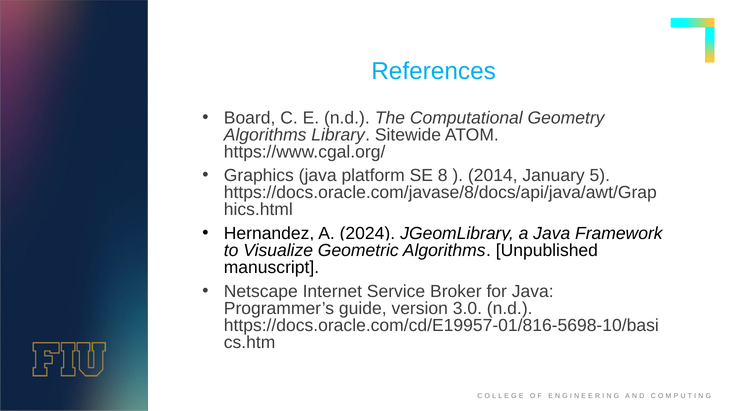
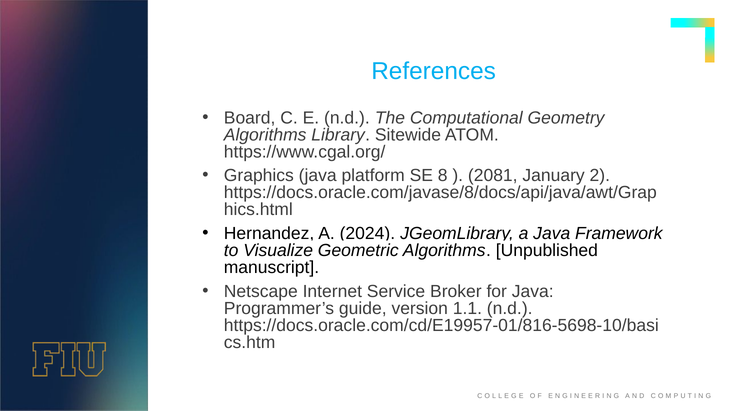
2014: 2014 -> 2081 (493, 176)
5: 5 -> 2 (600, 176)
3.0: 3.0 -> 1.1 (467, 308)
